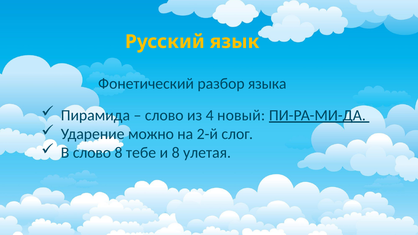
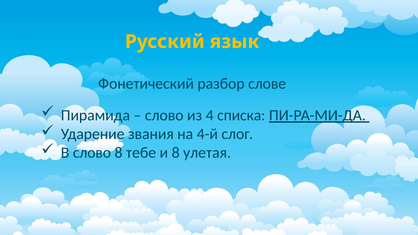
языка: языка -> слове (267, 84)
новый: новый -> списка (241, 115)
можно: можно -> звания (151, 134)
2-й: 2-й -> 4-й (207, 134)
